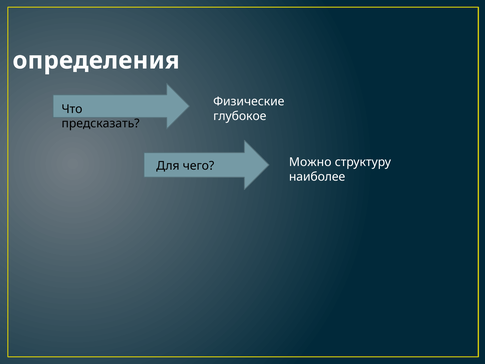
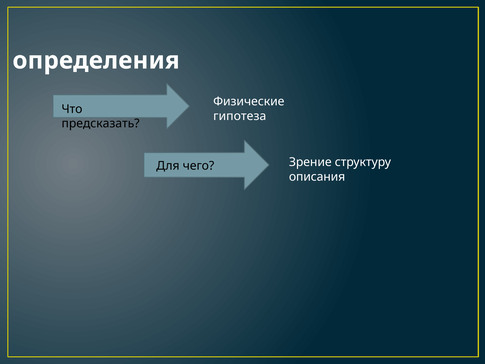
глубокое: глубокое -> гипотеза (240, 116)
Можно: Можно -> Зрение (310, 162)
наиболее: наиболее -> описания (317, 177)
